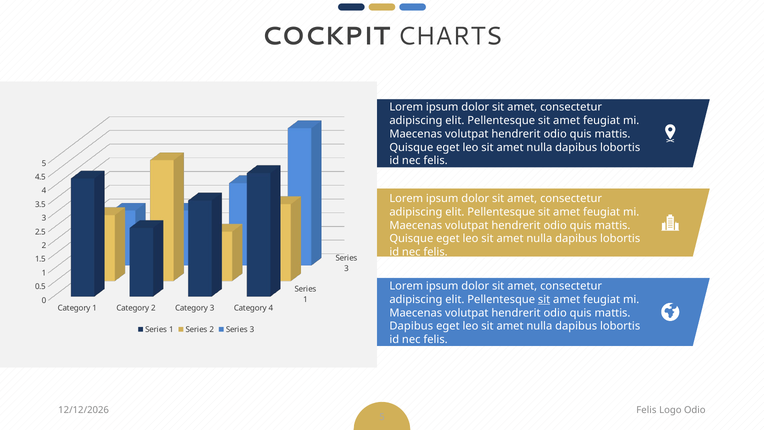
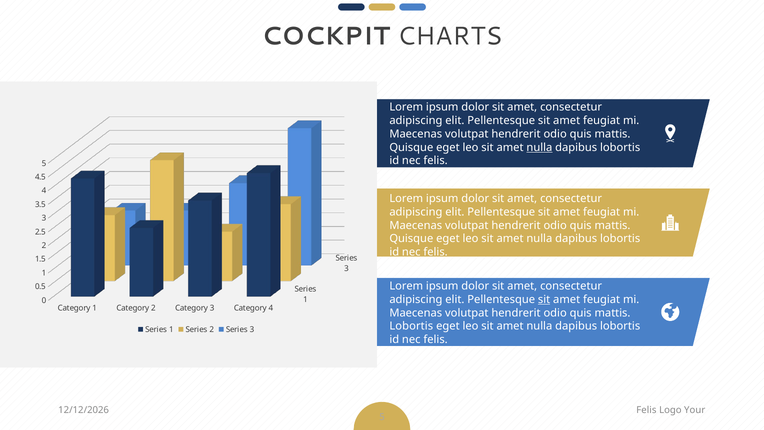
nulla underline: none -> present (539, 147)
Dapibus: Dapibus -> Lobortis (411, 326)
Logo Odio: Odio -> Your (695, 410)
